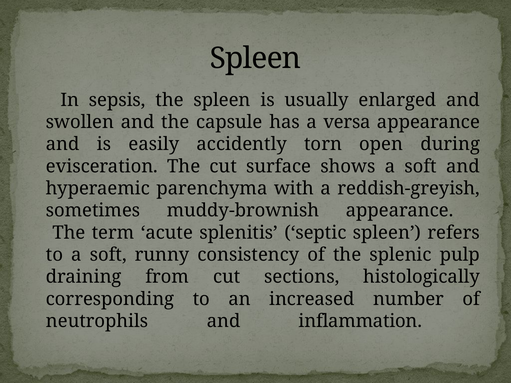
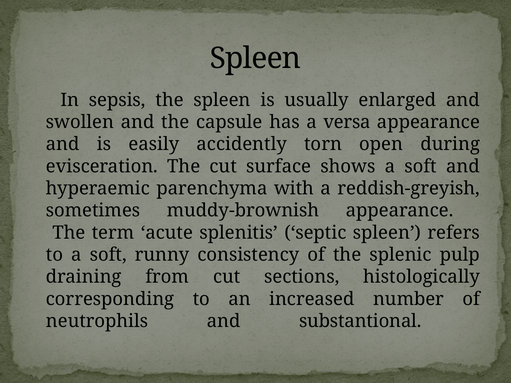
inflammation: inflammation -> substantional (360, 321)
